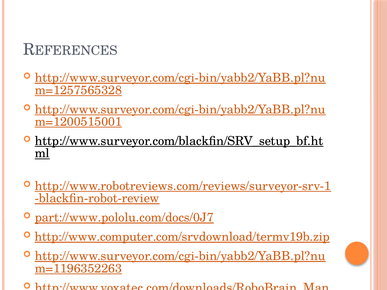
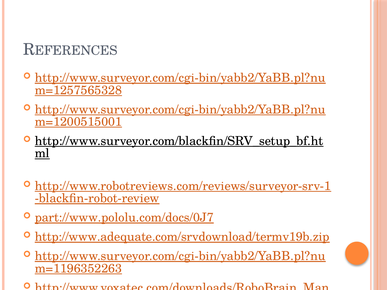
http://www.computer.com/srvdownload/termv19b.zip: http://www.computer.com/srvdownload/termv19b.zip -> http://www.adequate.com/srvdownload/termv19b.zip (182, 237)
